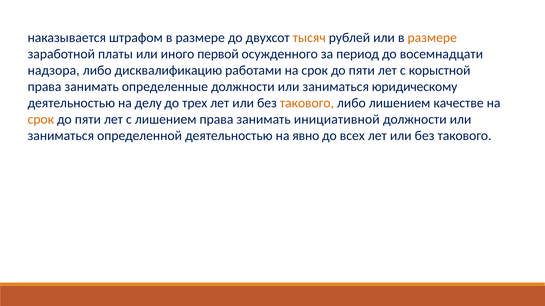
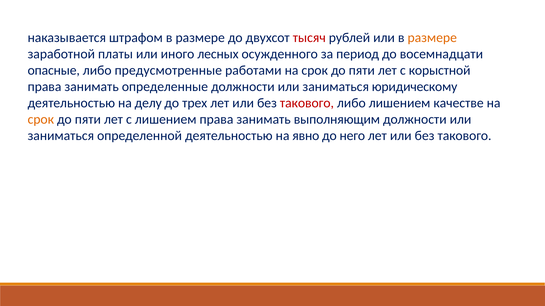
тысяч colour: orange -> red (309, 38)
первой: первой -> лесных (218, 54)
надзора: надзора -> опасные (54, 71)
дисквалификацию: дисквалификацию -> предусмотренные (168, 71)
такового colour: orange -> red (307, 103)
инициативной: инициативной -> выполняющим (337, 120)
всех: всех -> него (352, 136)
